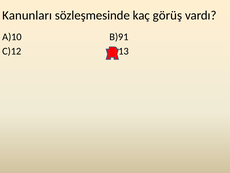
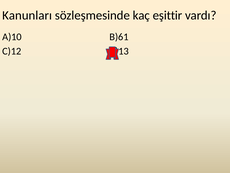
görüş: görüş -> eşittir (167, 15)
B)91: B)91 -> B)61 (119, 37)
